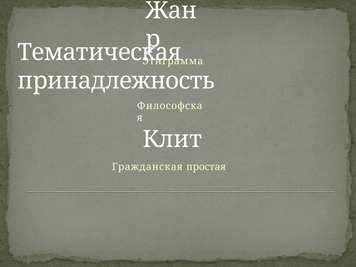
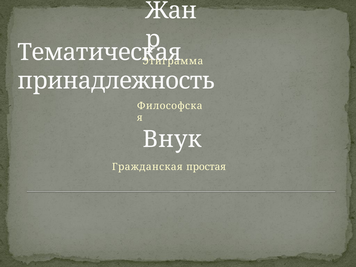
Клит: Клит -> Внук (172, 139)
